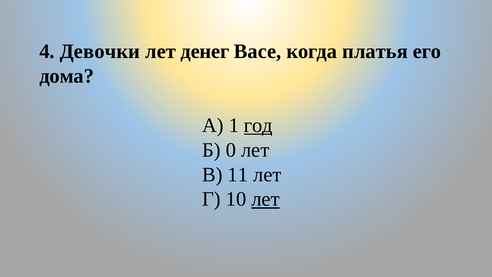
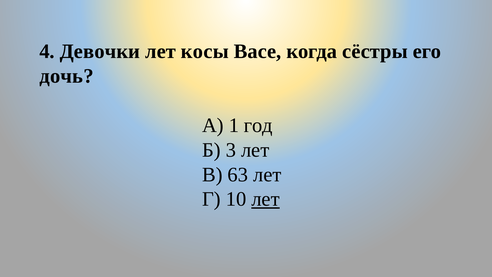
денег: денег -> косы (205, 51)
платья: платья -> сёстры (375, 51)
дома: дома -> дочь (67, 76)
год underline: present -> none (258, 125)
0: 0 -> 3 (231, 150)
11: 11 -> 63 (238, 174)
